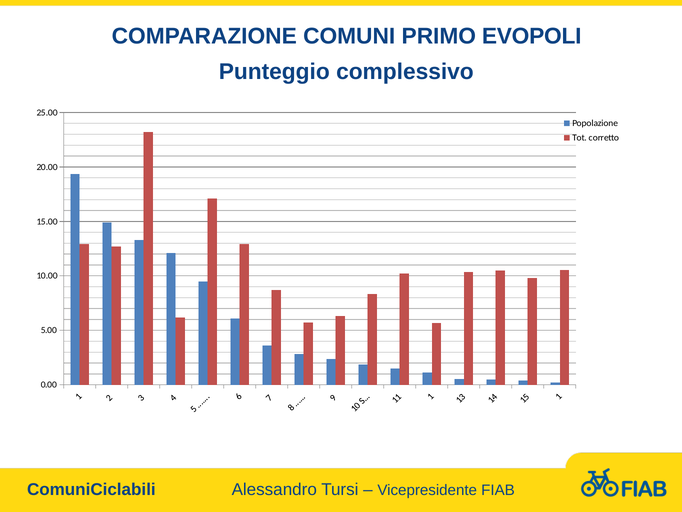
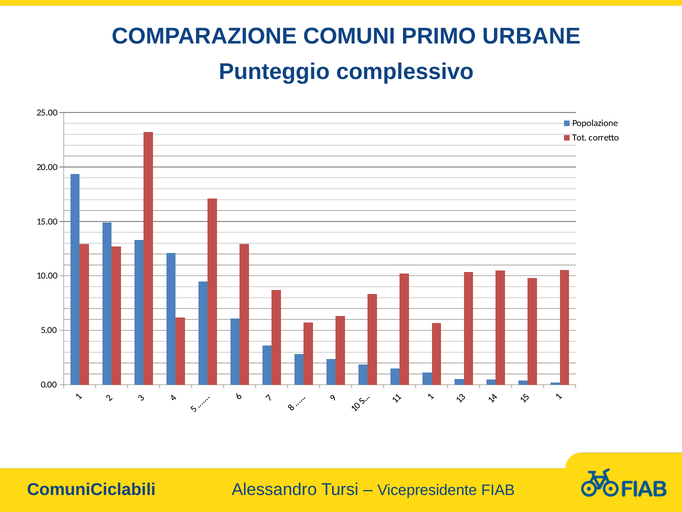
EVOPOLI: EVOPOLI -> URBANE (531, 36)
